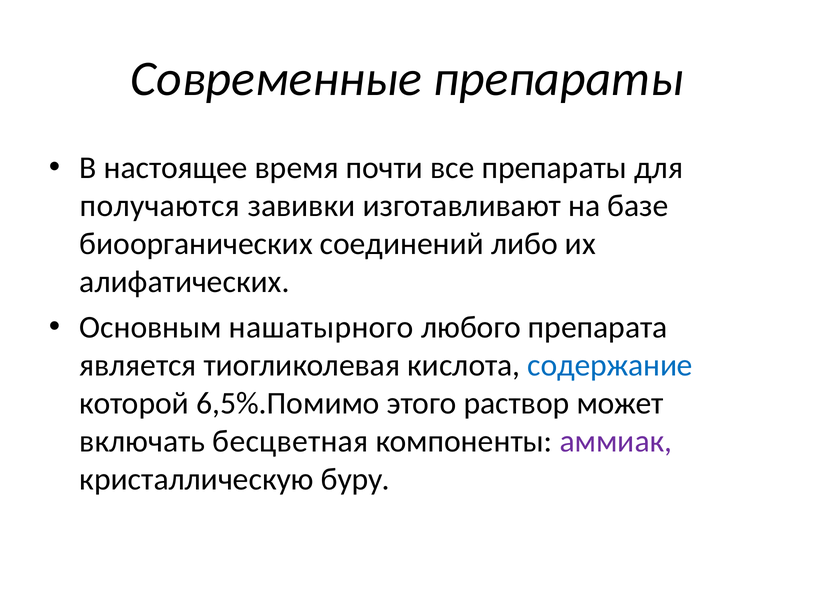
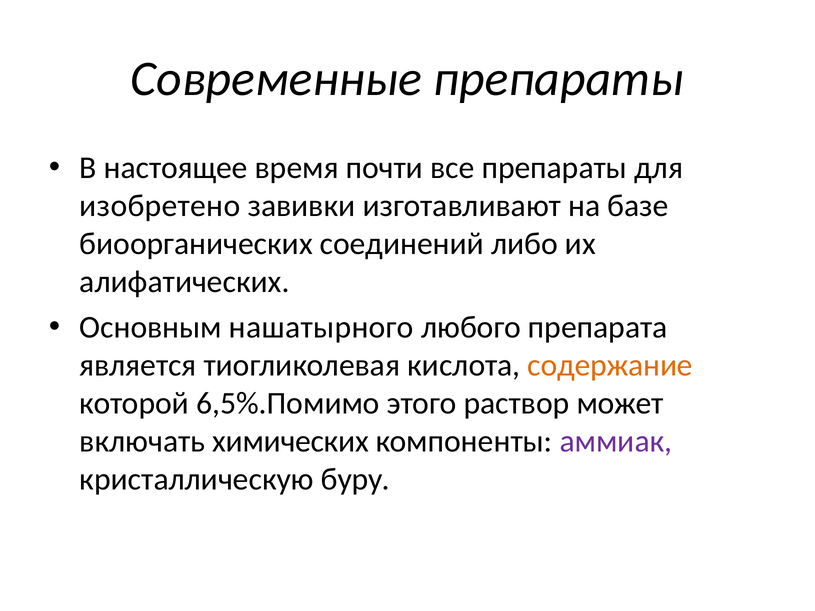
получаются: получаются -> изобретено (160, 206)
содержание colour: blue -> orange (610, 365)
бесцветная: бесцветная -> химических (291, 442)
